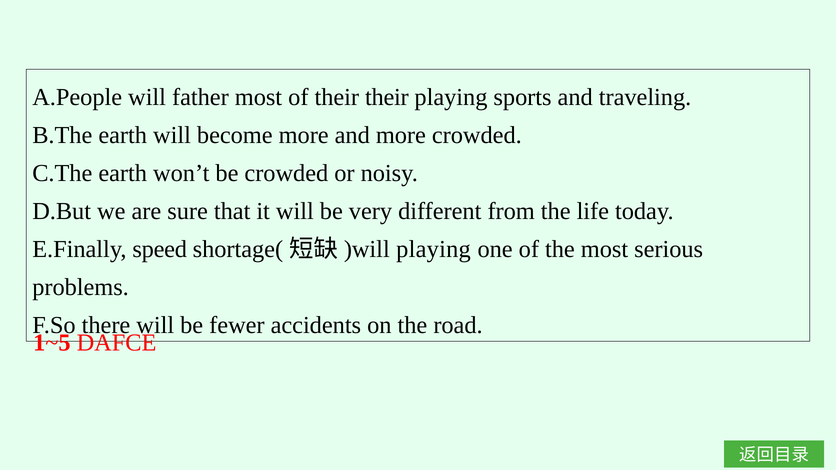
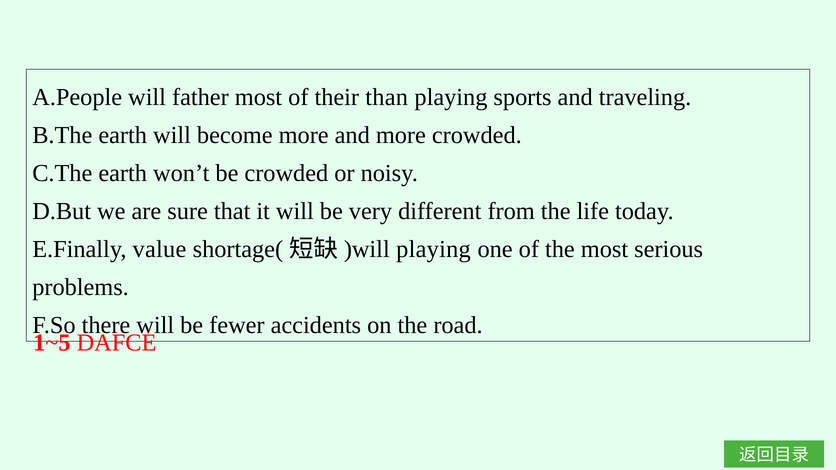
their their: their -> than (387, 97)
speed: speed -> value (159, 250)
